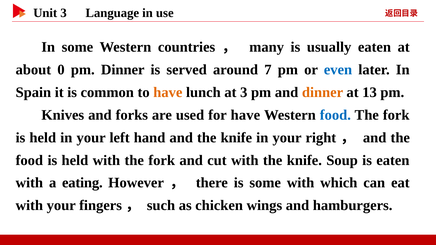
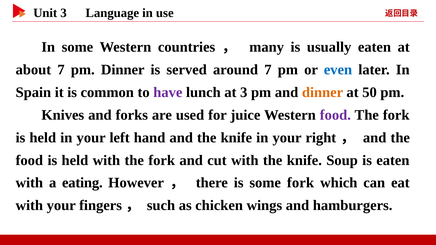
about 0: 0 -> 7 (61, 70)
have colour: orange -> purple (168, 92)
13: 13 -> 50 (370, 92)
for have: have -> juice (245, 115)
food colour: blue -> purple (335, 115)
some with: with -> fork (300, 183)
